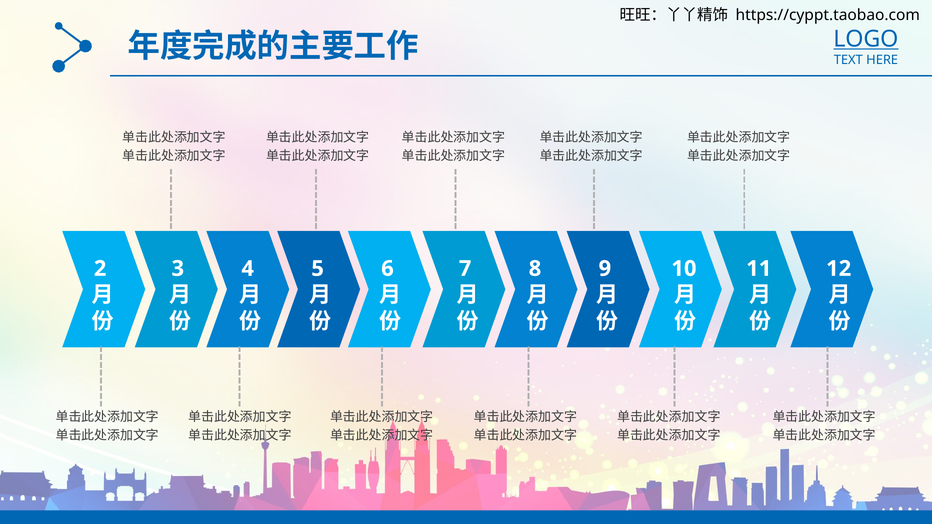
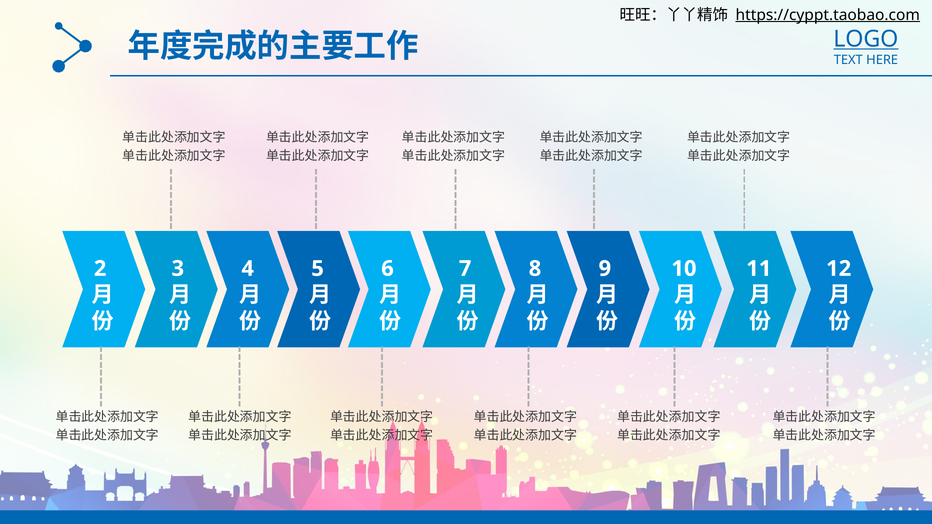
https://cyppt.taobao.com underline: none -> present (828, 15)
